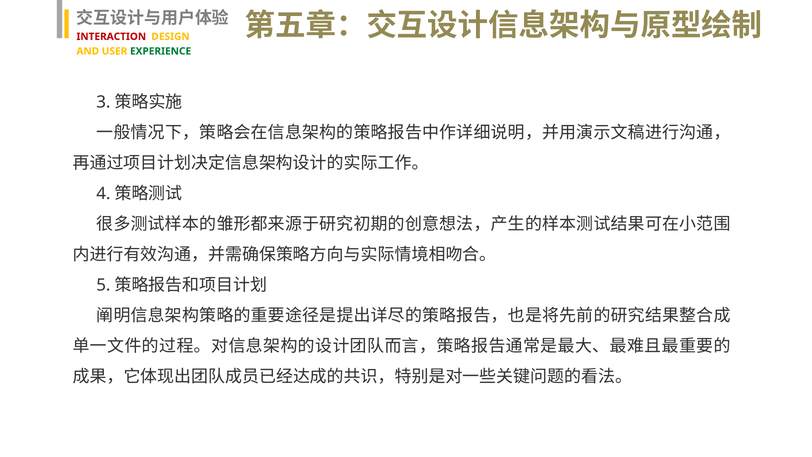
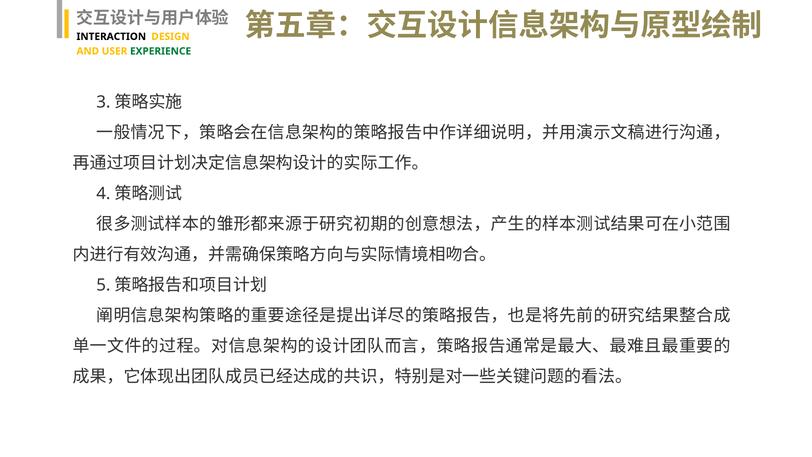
INTERACTION colour: red -> black (111, 37)
